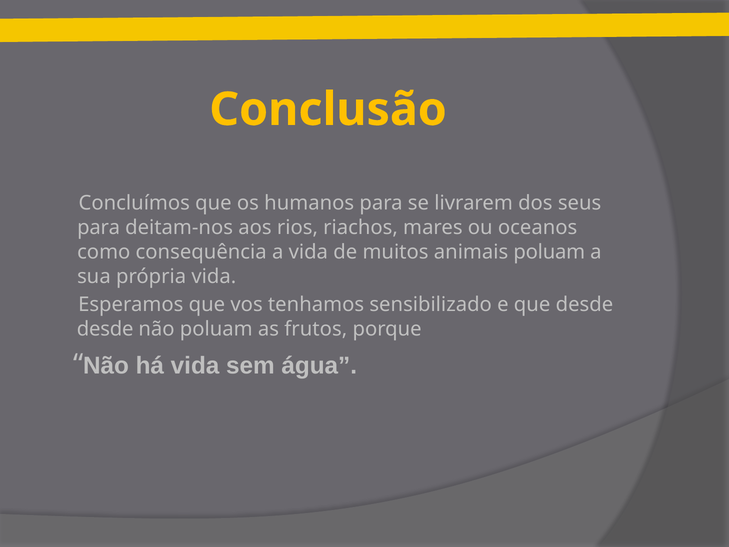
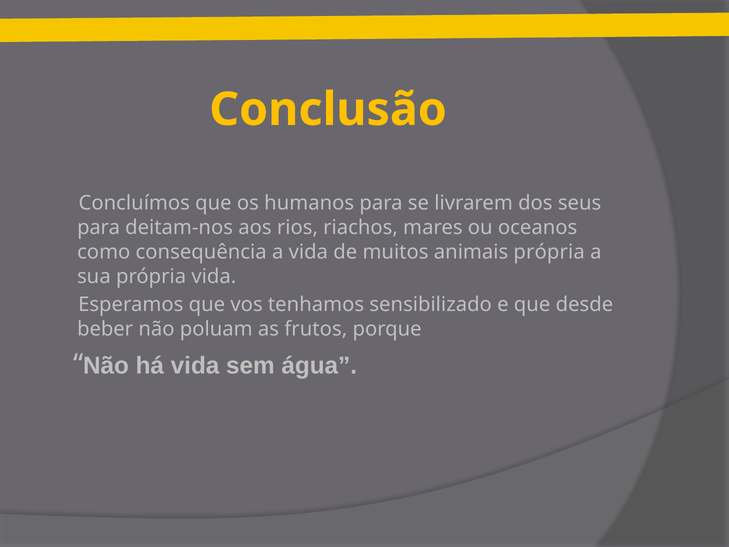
animais poluam: poluam -> própria (549, 252)
desde: desde -> beber (105, 329)
